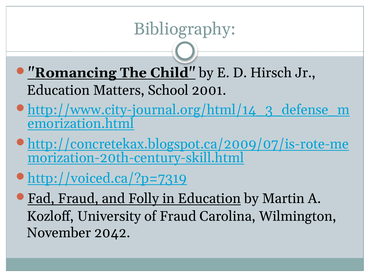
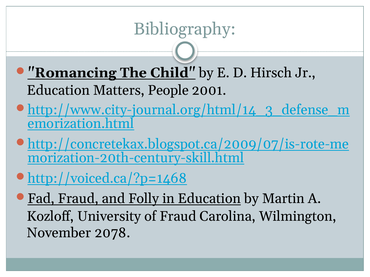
School: School -> People (168, 91)
http://voiced.ca/?p=7319: http://voiced.ca/?p=7319 -> http://voiced.ca/?p=1468 (107, 179)
2042: 2042 -> 2078 (112, 233)
